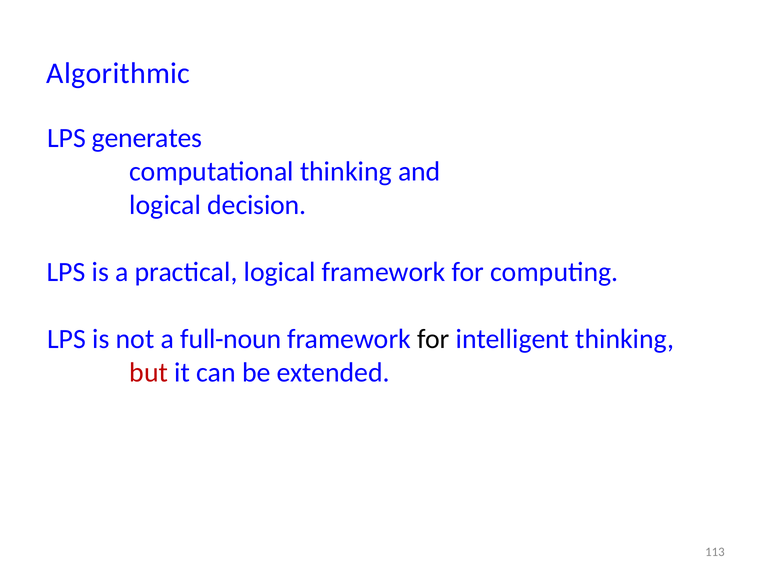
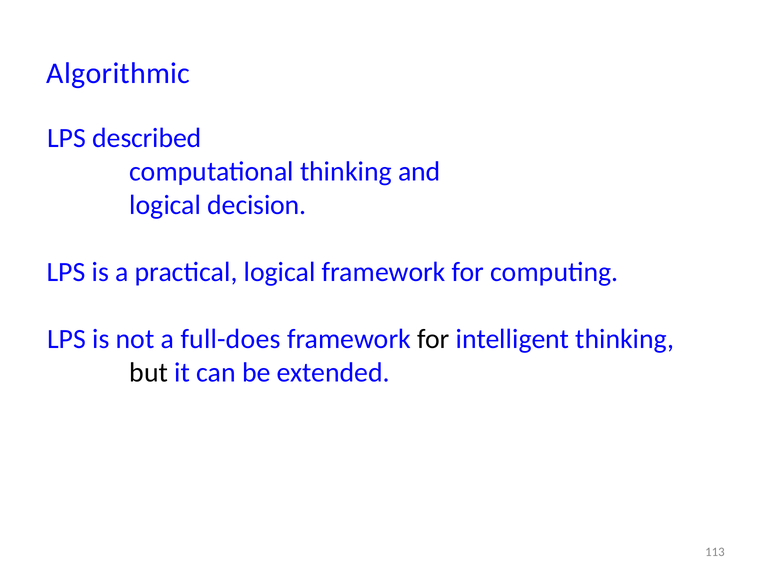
generates: generates -> described (147, 138)
full-noun: full-noun -> full-does (231, 339)
but colour: red -> black (149, 373)
